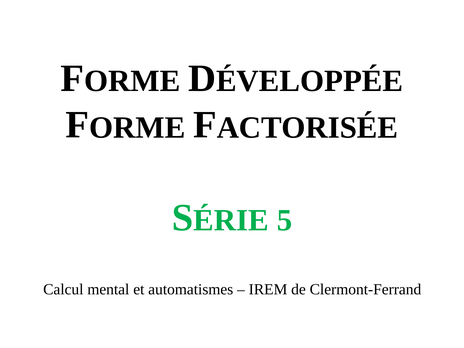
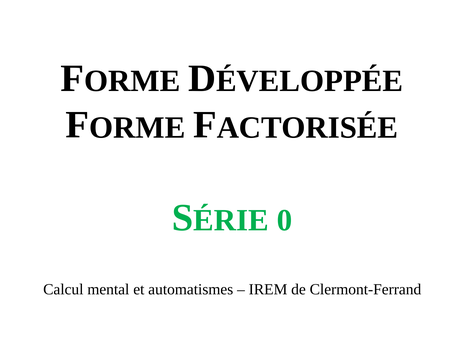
5: 5 -> 0 (284, 220)
